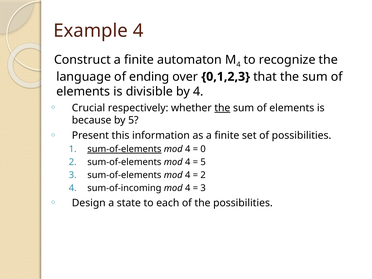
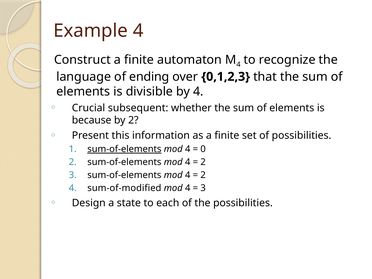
respectively: respectively -> subsequent (138, 108)
the underline: present -> none (222, 108)
by 5: 5 -> 2 (133, 120)
5: 5 -> 2 (203, 162)
sum-of-incoming: sum-of-incoming -> sum-of-modified (124, 188)
